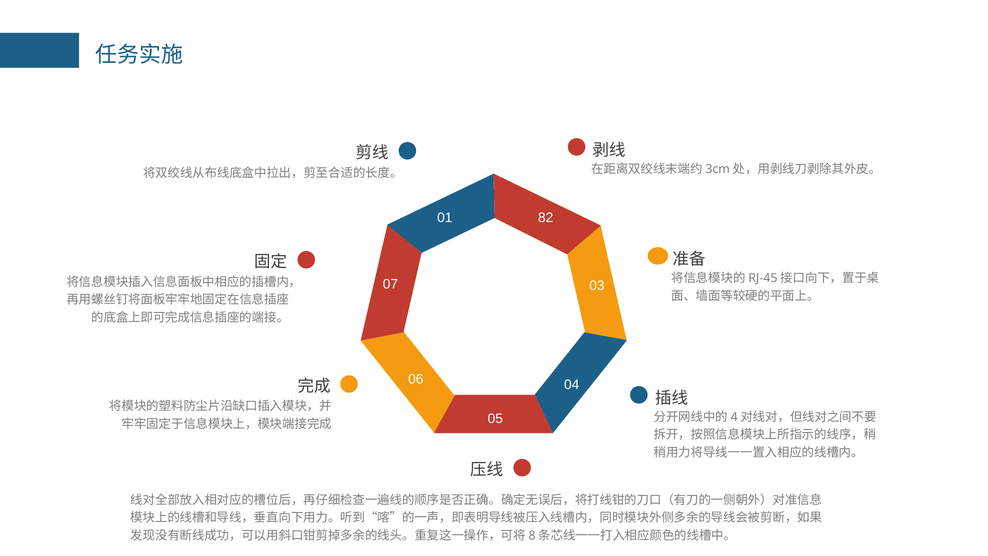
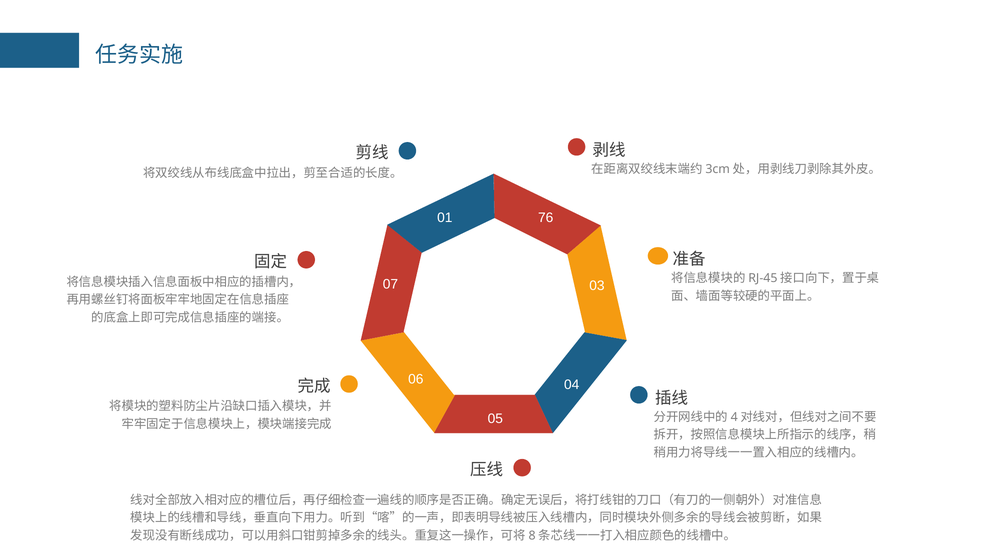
82: 82 -> 76 (546, 218)
